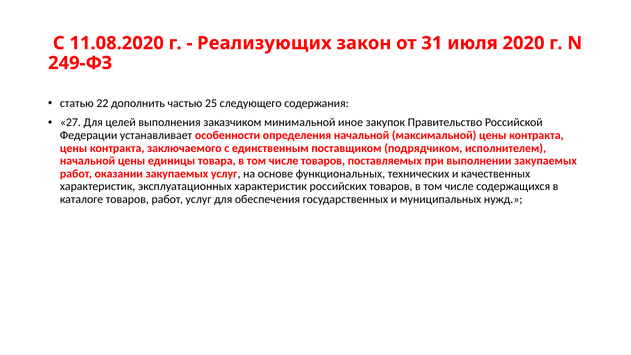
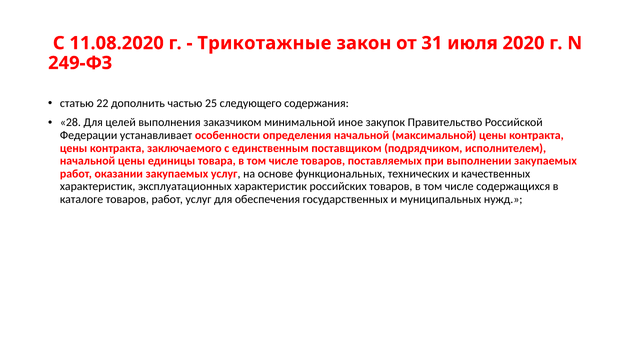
Реализующих: Реализующих -> Трикотажные (264, 43)
27: 27 -> 28 (70, 123)
